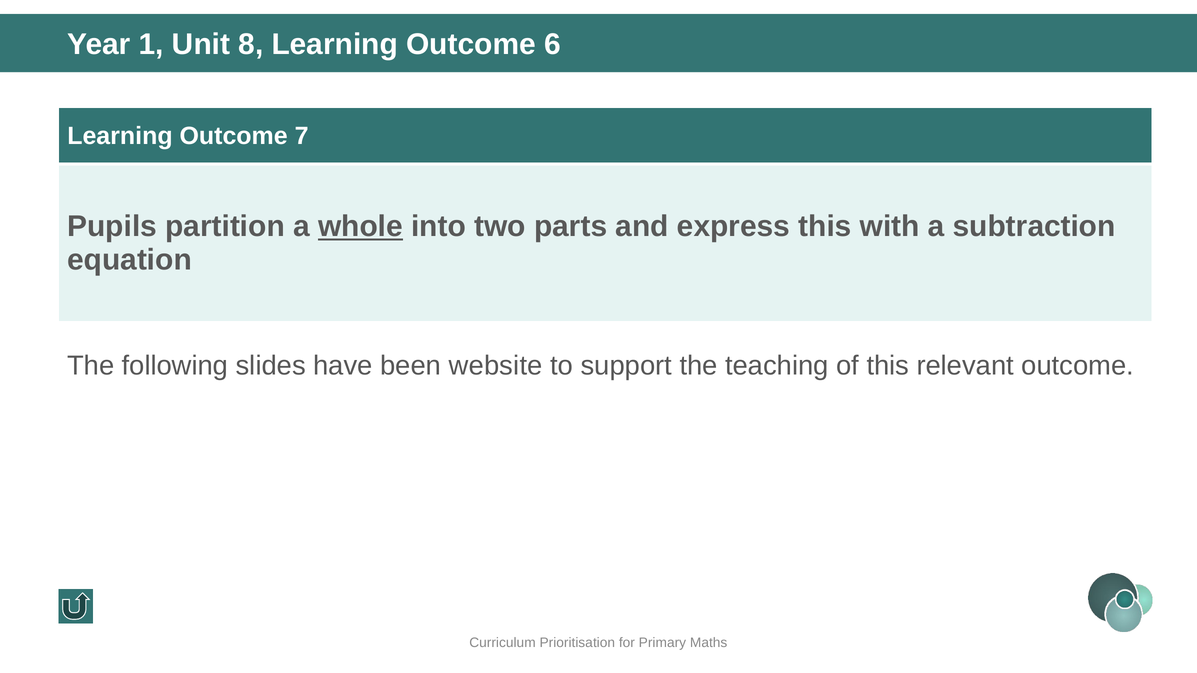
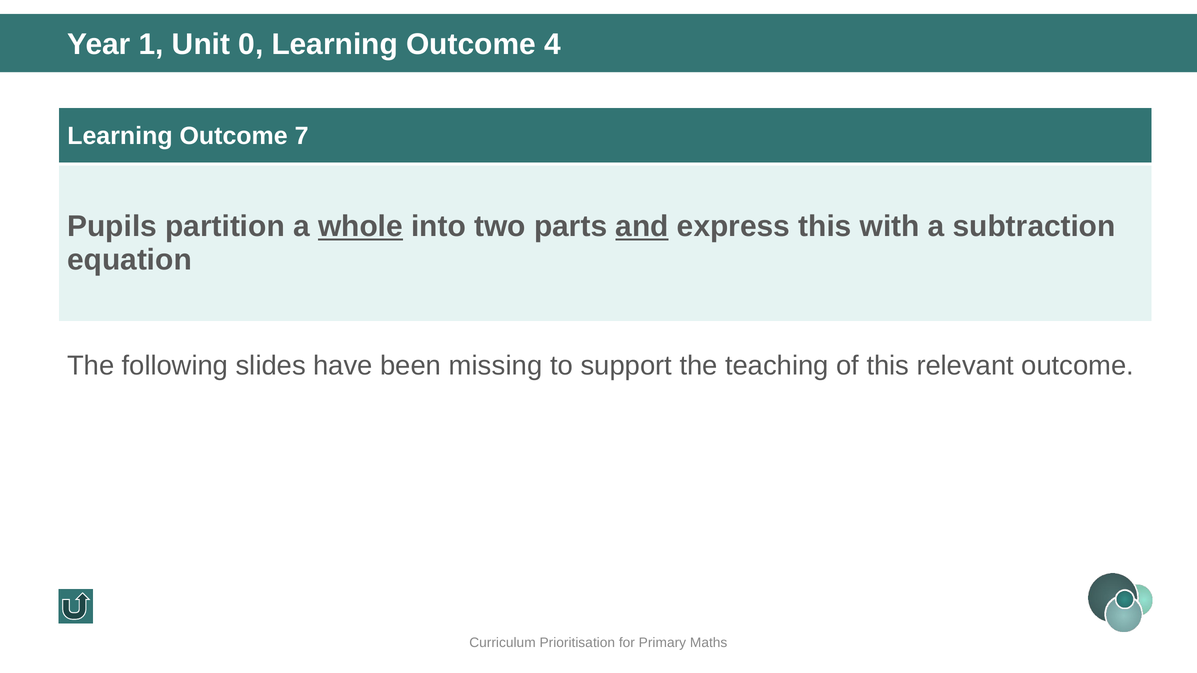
8: 8 -> 0 (251, 45)
6: 6 -> 4 (552, 45)
and underline: none -> present (642, 227)
website: website -> missing (496, 366)
